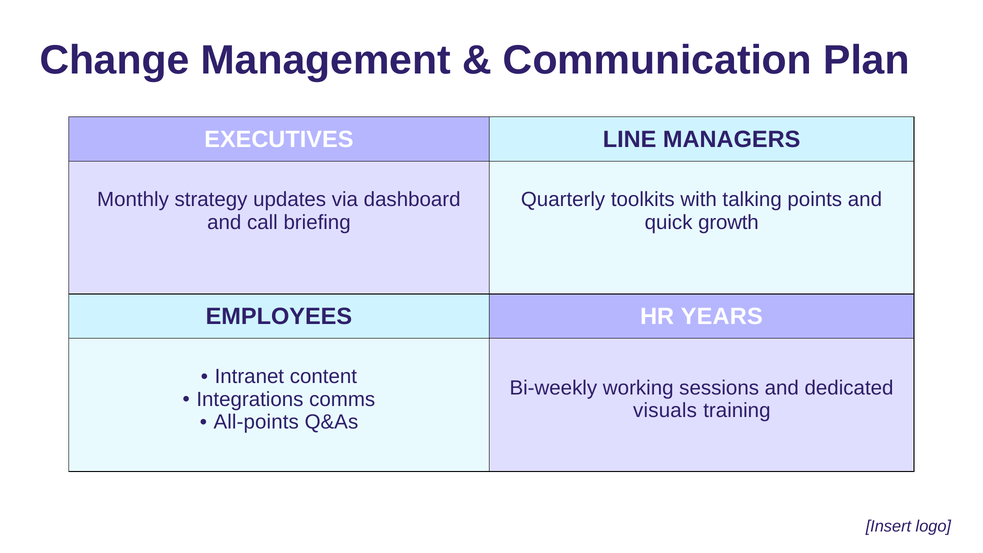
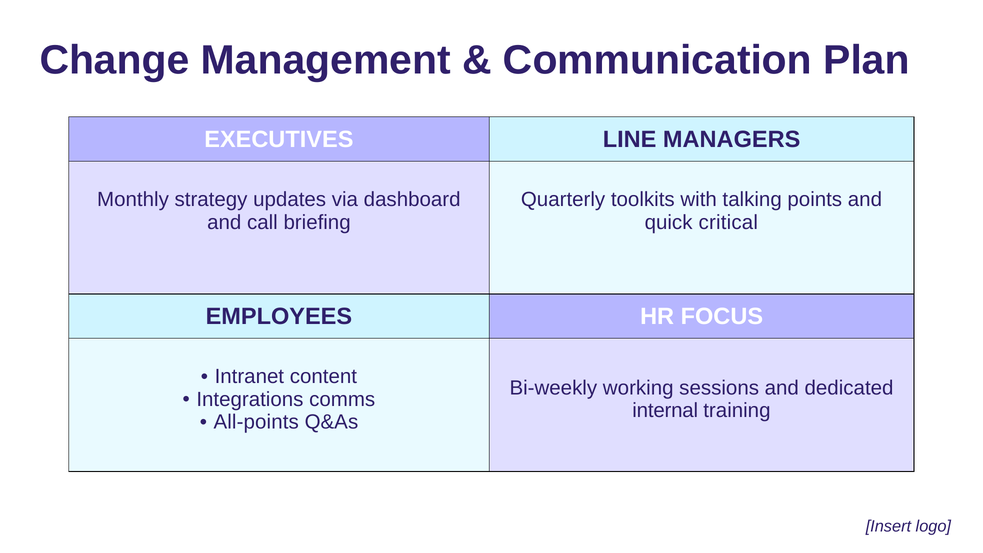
growth: growth -> critical (728, 222)
YEARS: YEARS -> FOCUS (722, 316)
visuals: visuals -> internal (665, 411)
